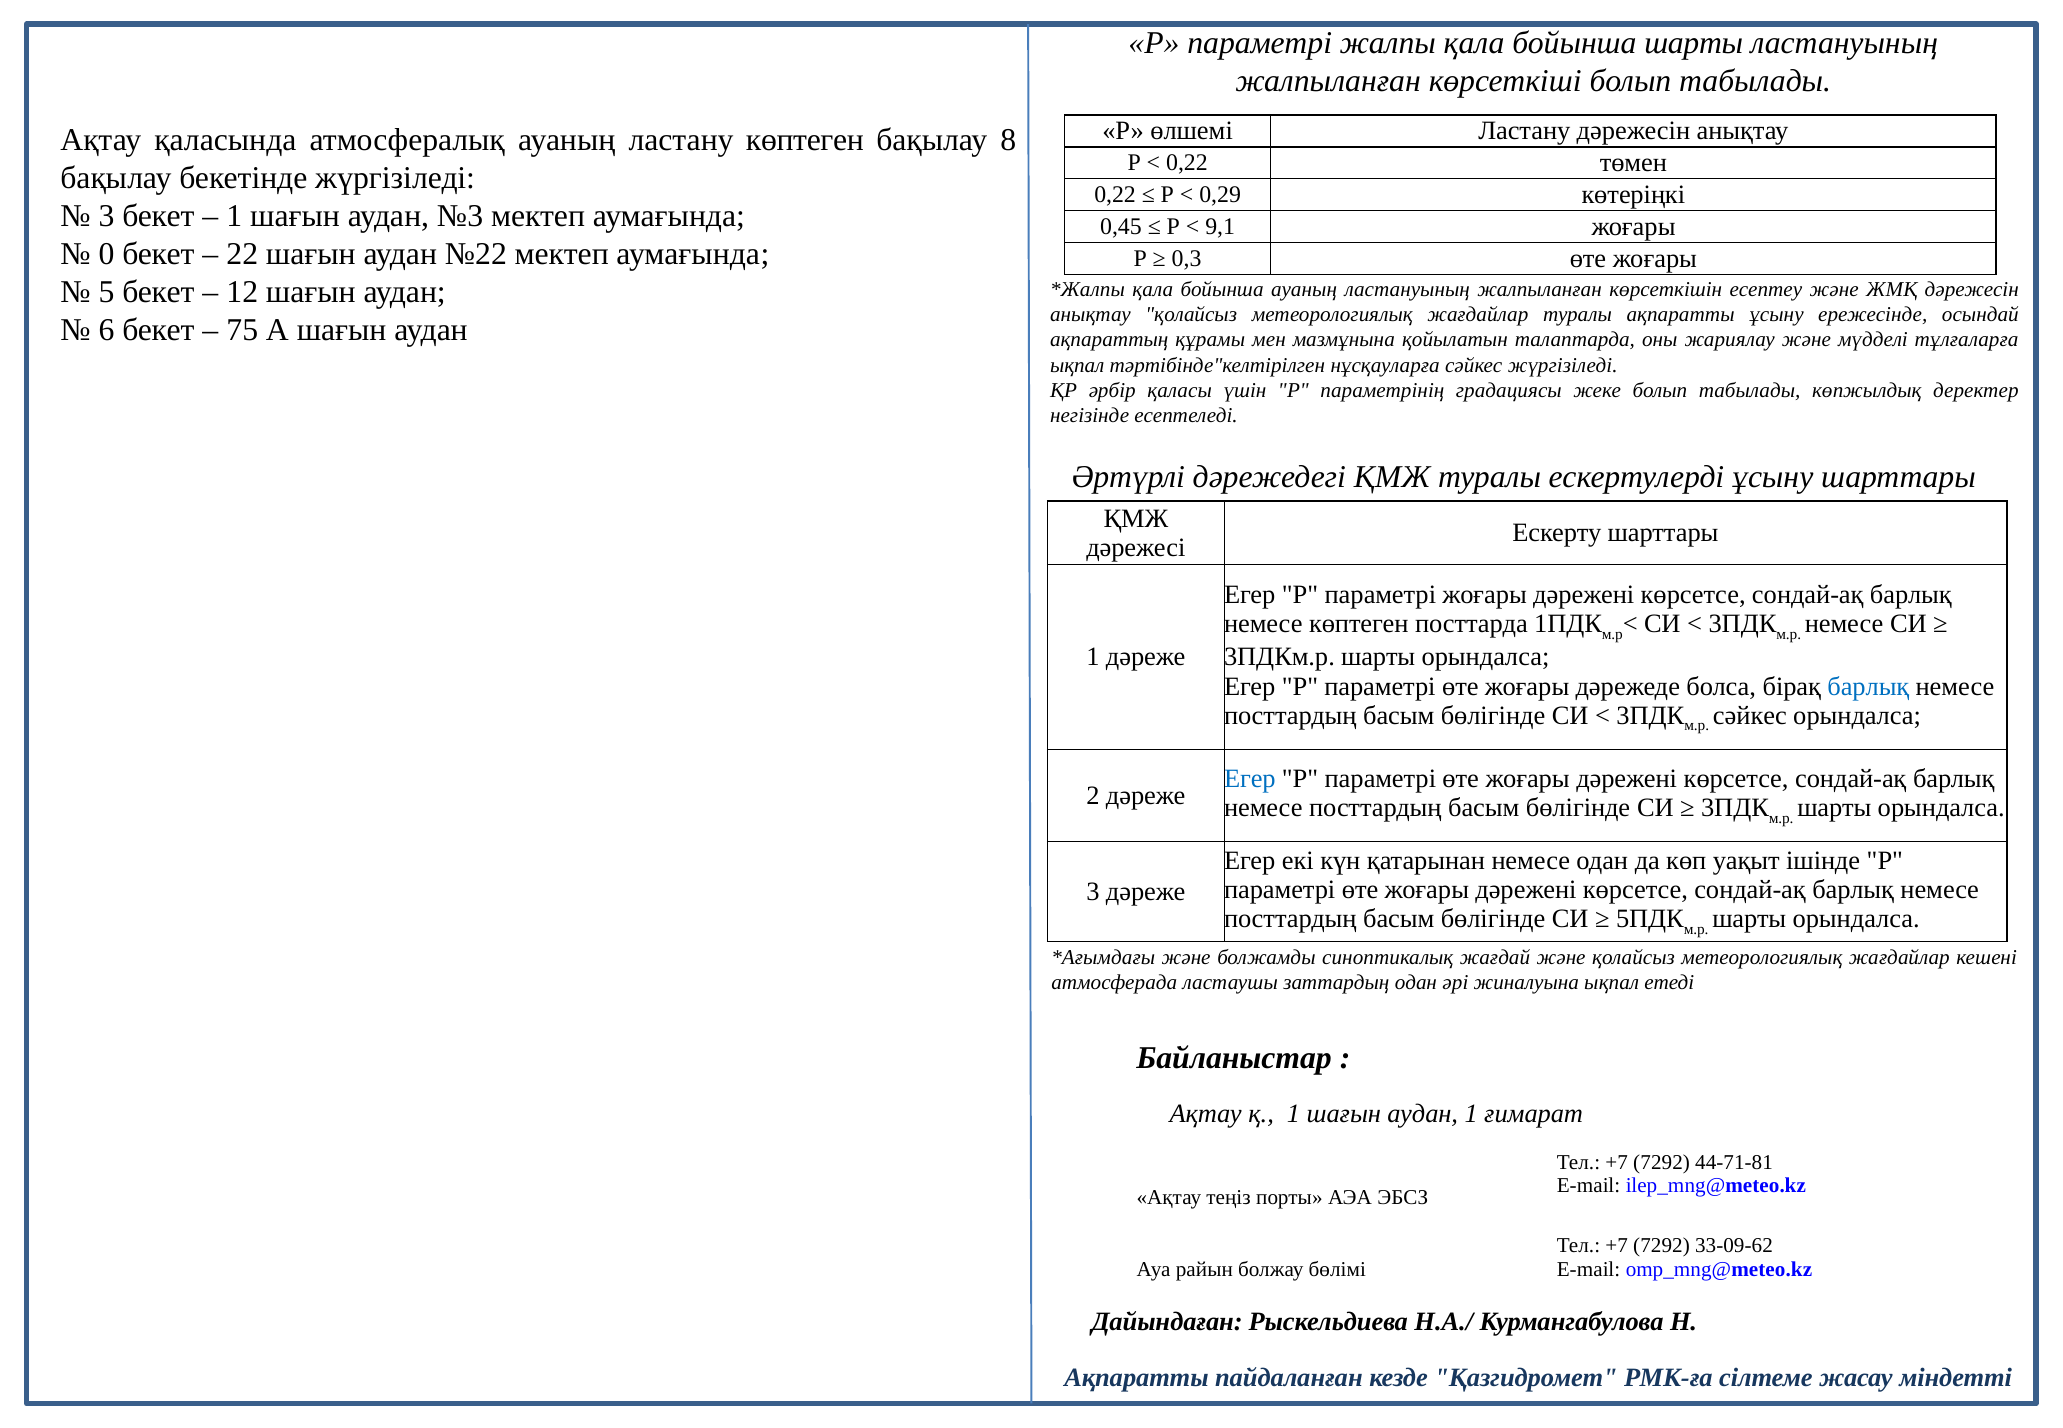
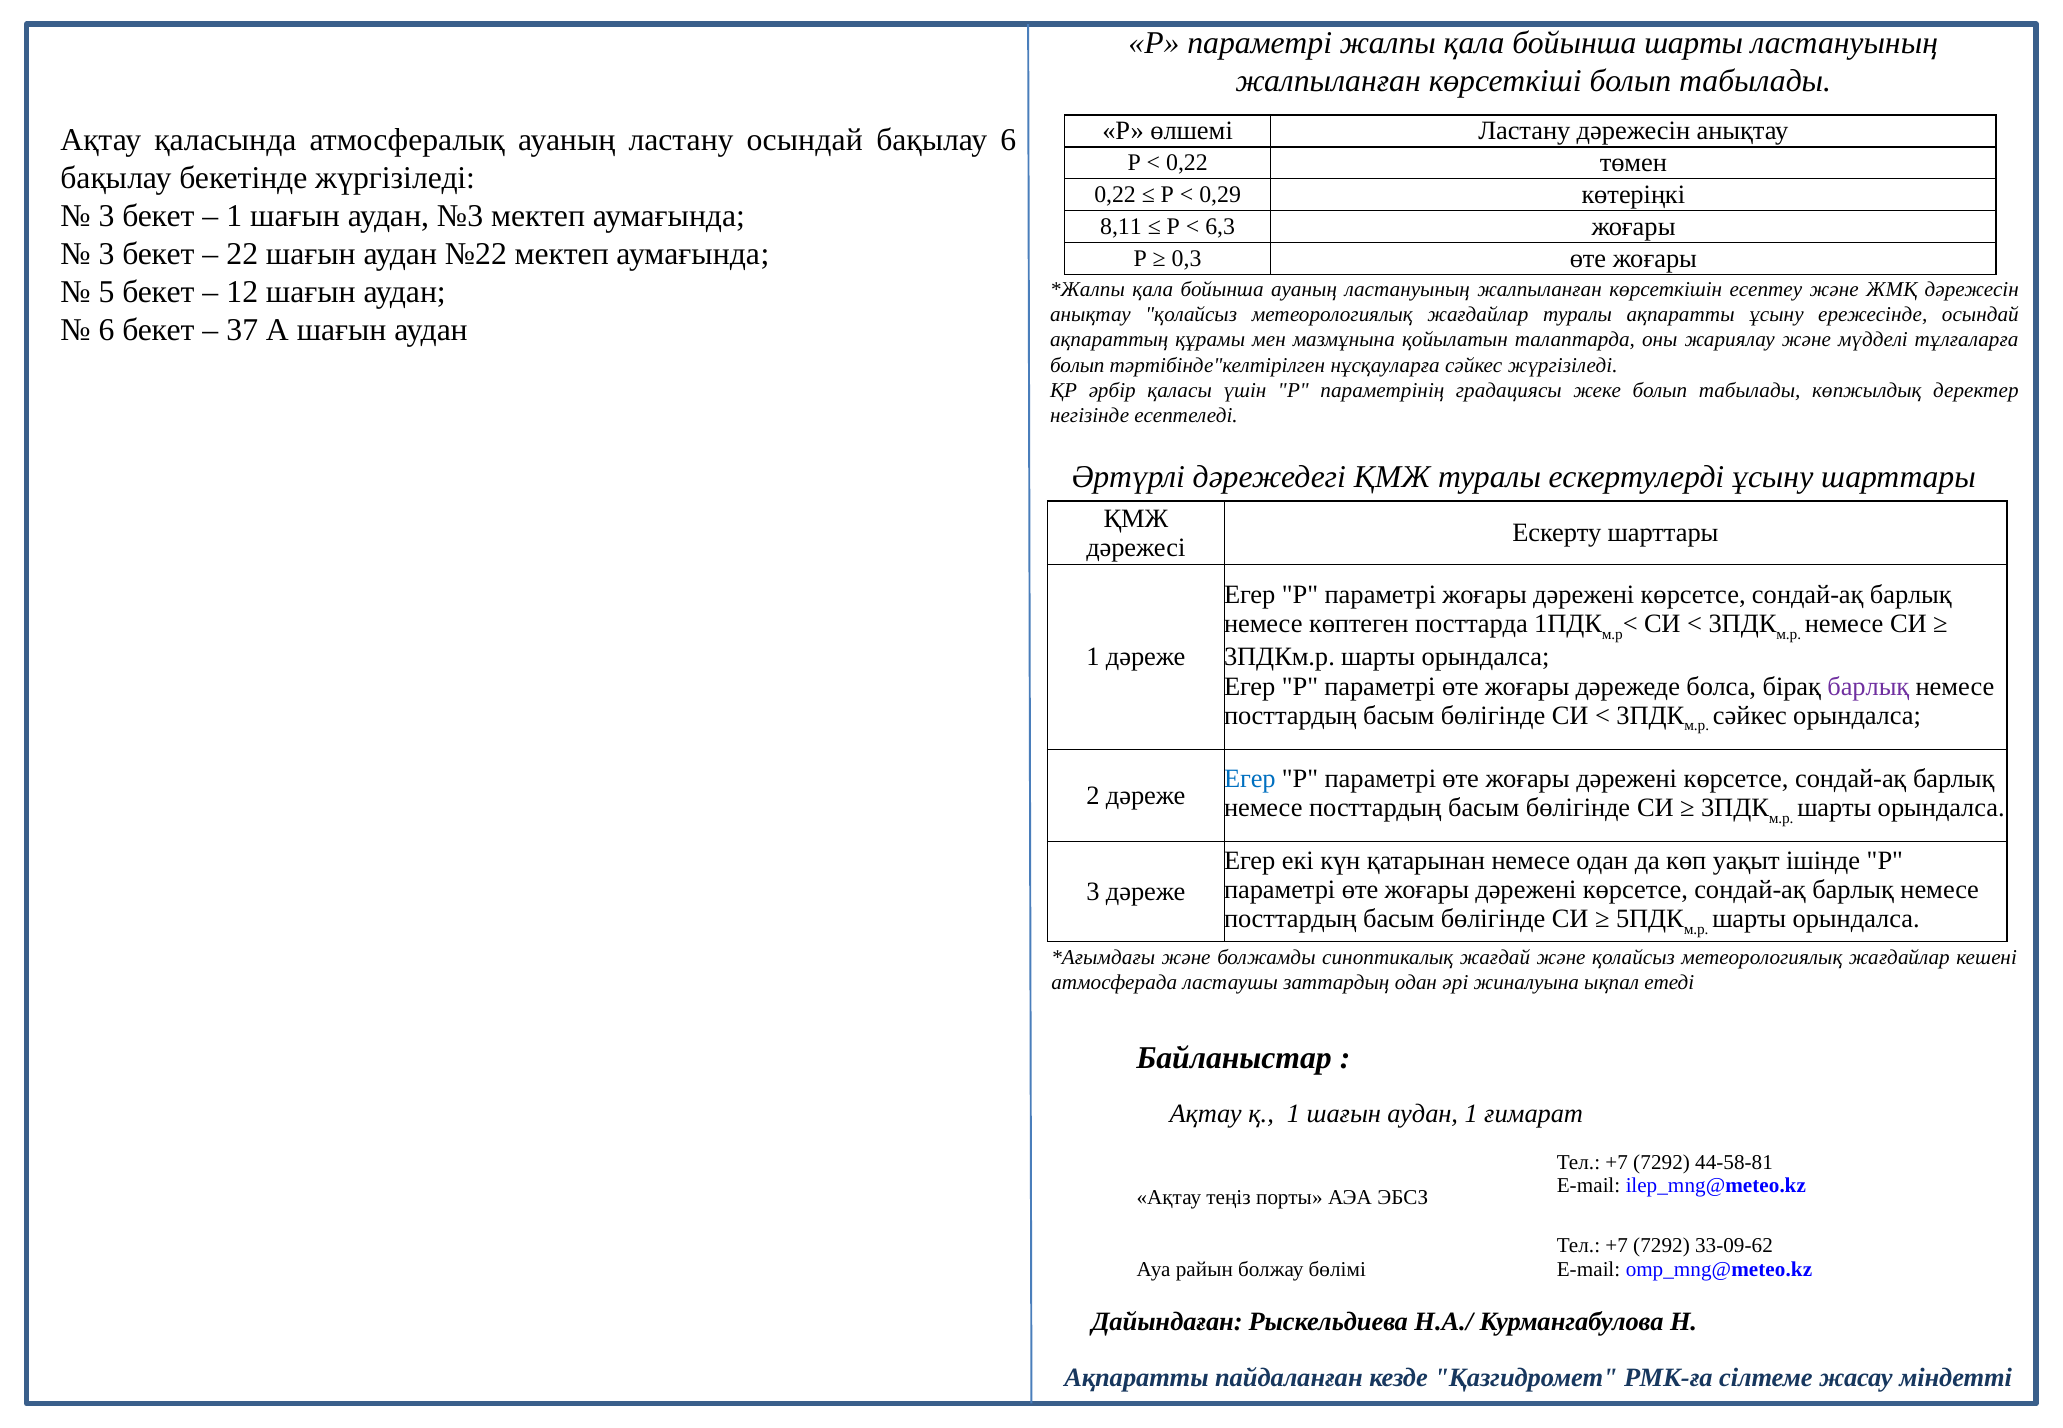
ластану көптеген: көптеген -> осындай (805, 140)
бақылау 8: 8 -> 6 (1008, 140)
0,45: 0,45 -> 8,11 (1121, 227)
9,1: 9,1 -> 6,3 (1220, 227)
0: 0 -> 3 (106, 254)
75: 75 -> 37 (242, 330)
ықпал: ықпал -> болып (1077, 365)
барлық colour: blue -> purple (1868, 686)
44-71-81: 44-71-81 -> 44-58-81 (1734, 1162)
